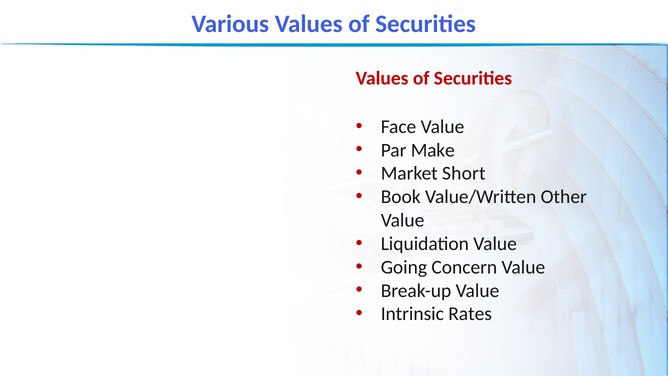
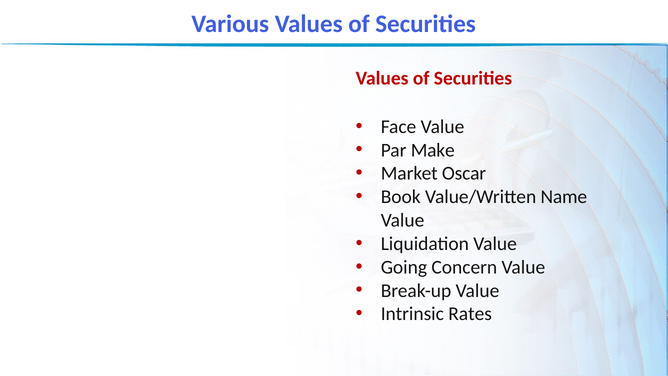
Short: Short -> Oscar (464, 173)
Other: Other -> Name (564, 197)
